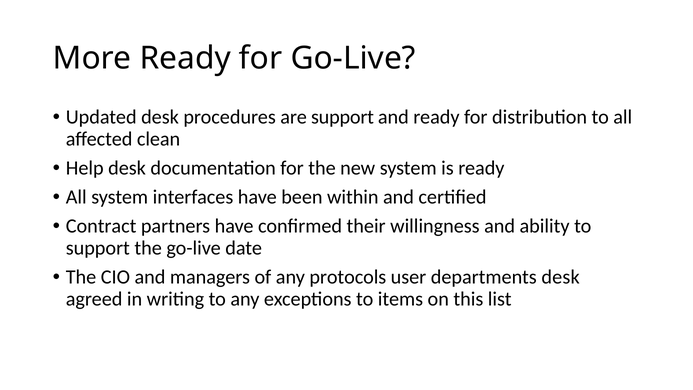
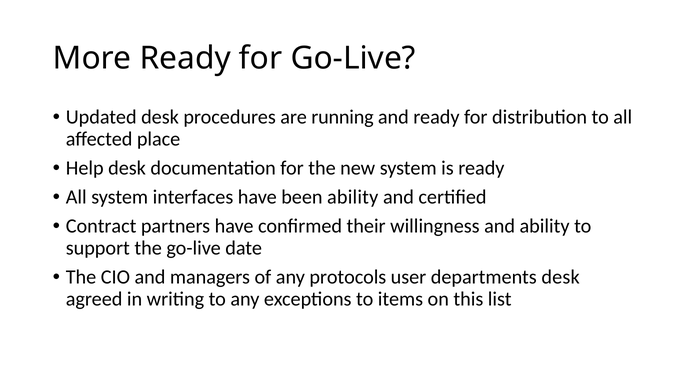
are support: support -> running (343, 117)
clean: clean -> place (159, 139)
been within: within -> ability (353, 197)
